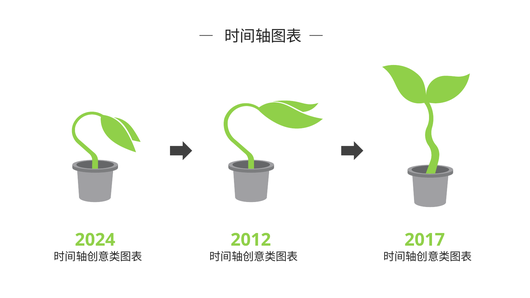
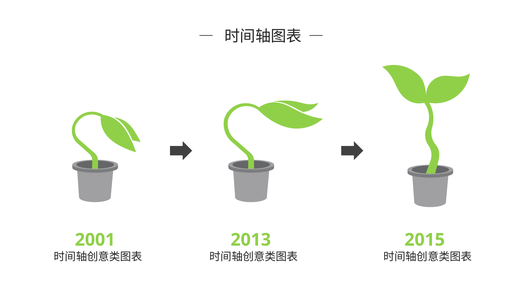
2024: 2024 -> 2001 (95, 240)
2012: 2012 -> 2013 (251, 240)
2017: 2017 -> 2015 (425, 240)
